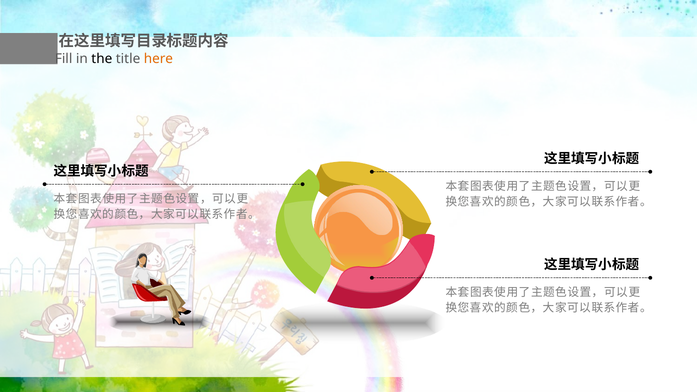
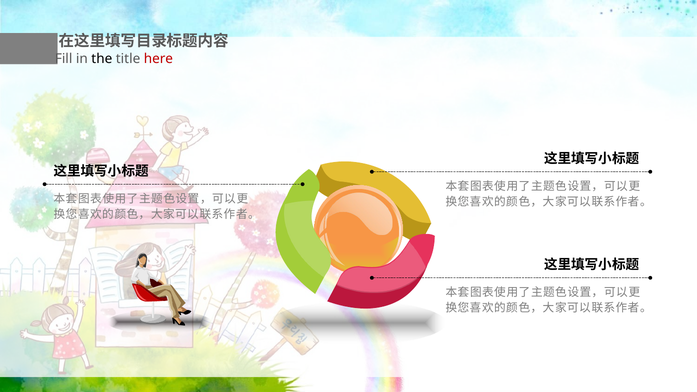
here colour: orange -> red (158, 59)
